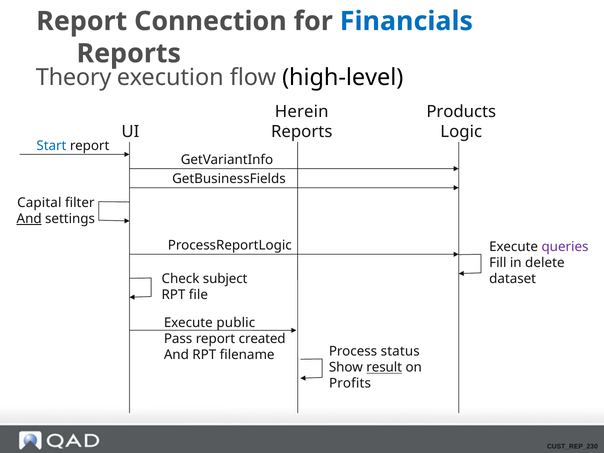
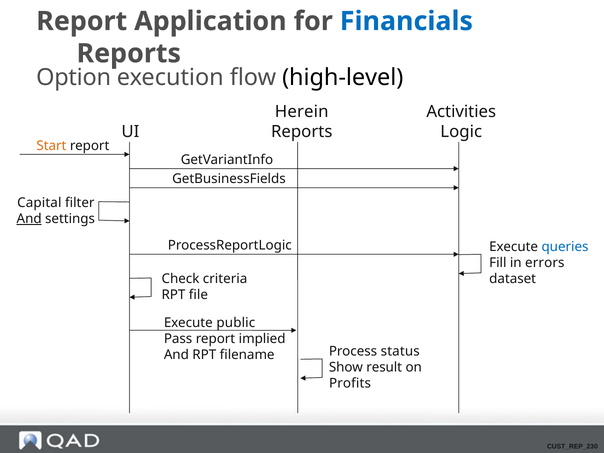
Connection: Connection -> Application (210, 21)
Theory: Theory -> Option (74, 78)
Products: Products -> Activities (461, 112)
Start colour: blue -> orange (51, 146)
queries colour: purple -> blue (565, 247)
delete: delete -> errors (545, 263)
subject: subject -> criteria (225, 279)
created: created -> implied (262, 339)
result underline: present -> none (384, 367)
